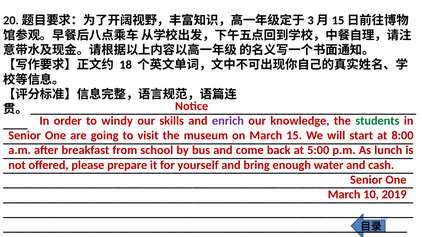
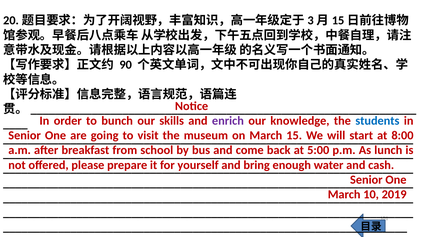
18: 18 -> 90 (126, 65)
windy: windy -> bunch (117, 121)
students colour: green -> blue (377, 121)
